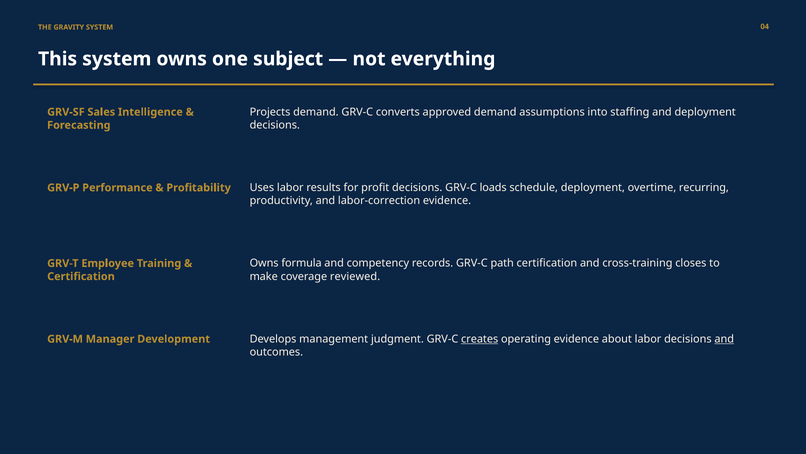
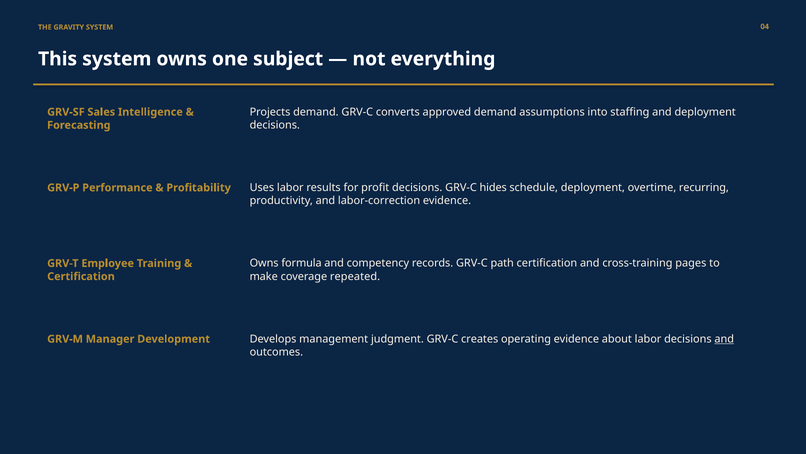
loads: loads -> hides (493, 187)
closes: closes -> pages (691, 263)
reviewed: reviewed -> repeated (355, 276)
creates underline: present -> none (480, 339)
